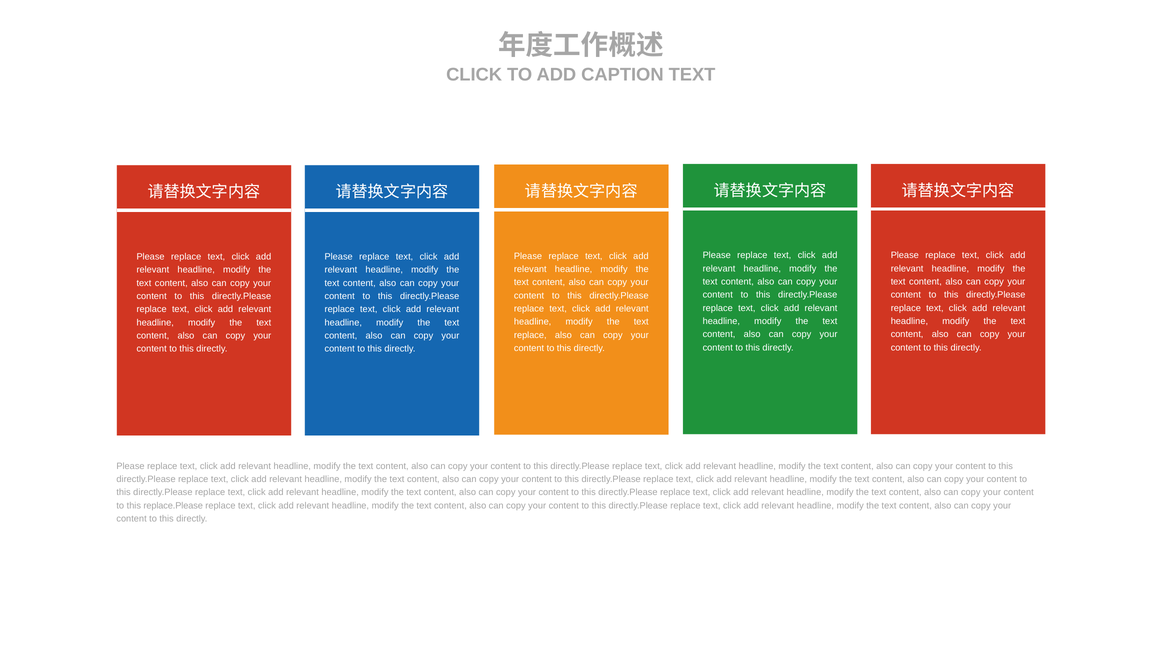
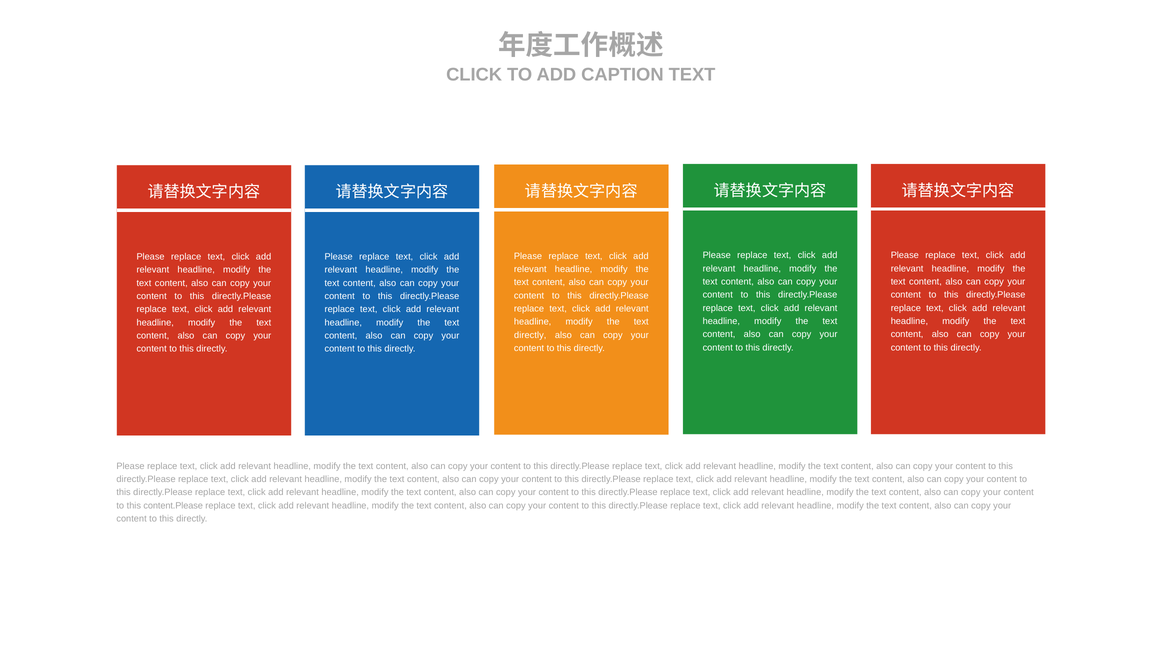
replace: replace -> directly (530, 335)
replace.Please: replace.Please -> content.Please (173, 506)
